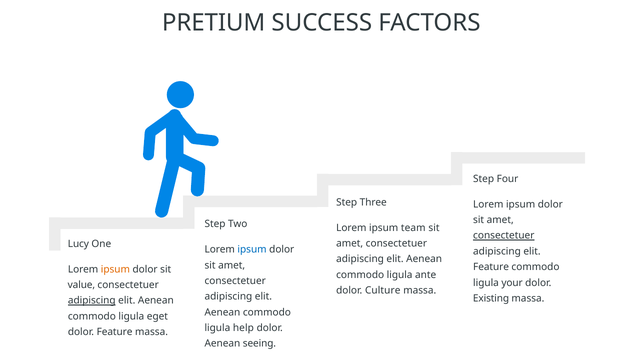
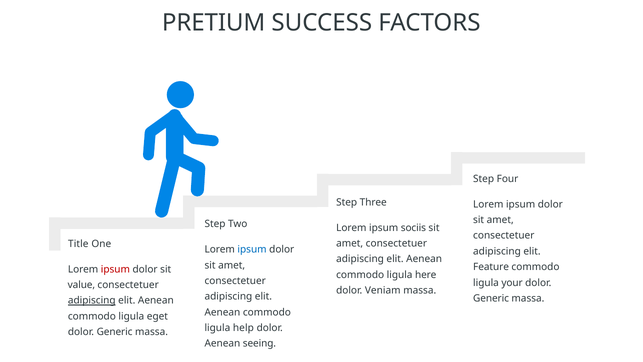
team: team -> sociis (413, 228)
consectetuer underline: present -> none (504, 235)
Lucy: Lucy -> Title (78, 244)
ipsum colour: orange -> red (115, 269)
ante: ante -> here (426, 275)
Culture: Culture -> Veniam (383, 290)
Existing: Existing -> Generic (491, 298)
Feature: Feature -> Generic (115, 332)
